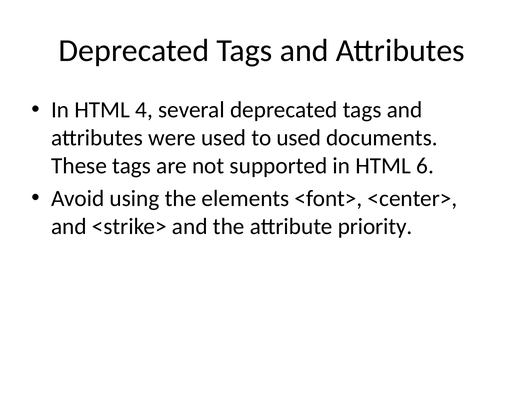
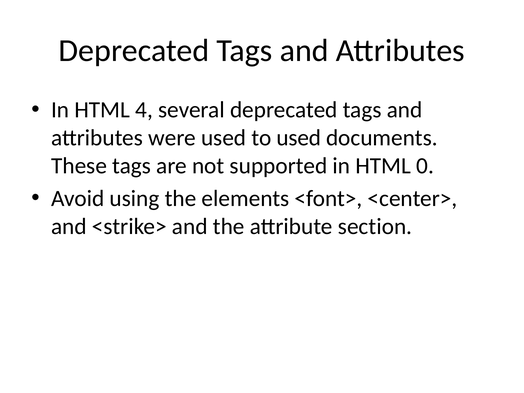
6: 6 -> 0 (425, 166)
priority: priority -> section (375, 226)
